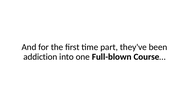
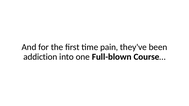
part: part -> pain (109, 47)
